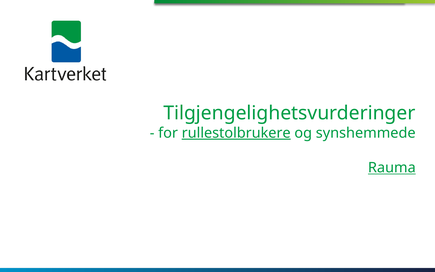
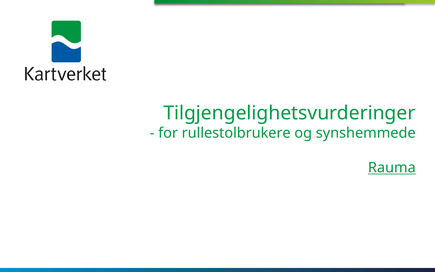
rullestolbrukere underline: present -> none (236, 133)
